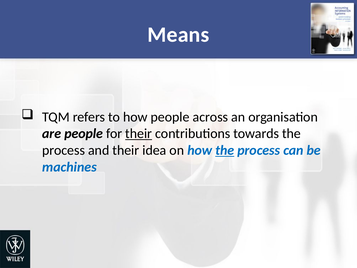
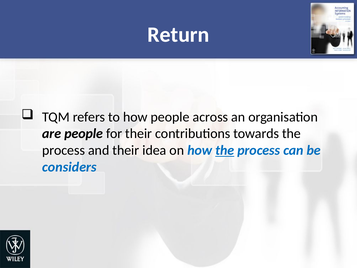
Means: Means -> Return (178, 35)
their underline: present -> none (139, 134)
machines: machines -> considers (69, 167)
